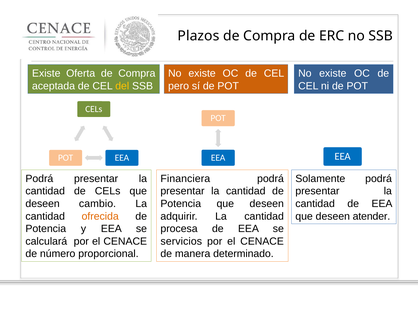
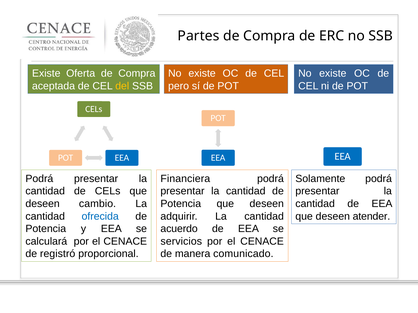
Plazos: Plazos -> Partes (199, 36)
ofrecida colour: orange -> blue (100, 217)
procesa: procesa -> acuerdo (179, 229)
número: número -> registró (58, 254)
determinado: determinado -> comunicado (243, 254)
